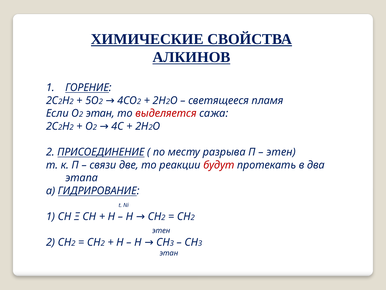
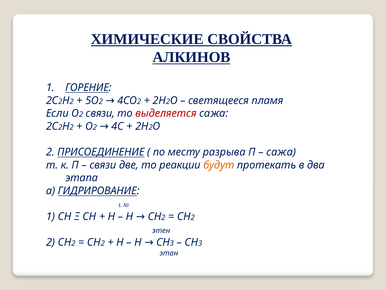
2 этан: этан -> связи (100, 113)
этен: этен -> сажа (281, 152)
будут colour: red -> orange (219, 165)
